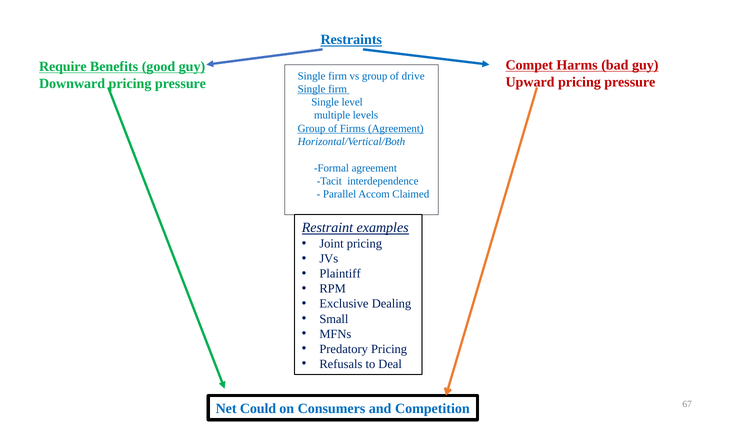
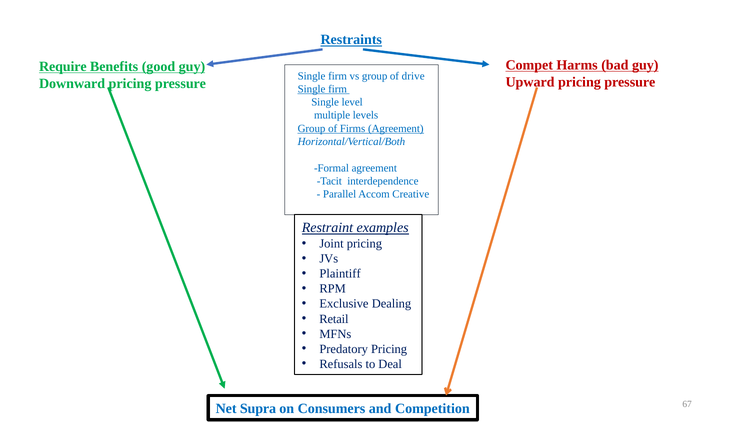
Claimed: Claimed -> Creative (411, 194)
Small: Small -> Retail (334, 318)
Could: Could -> Supra (258, 408)
